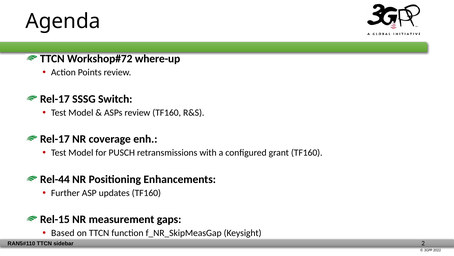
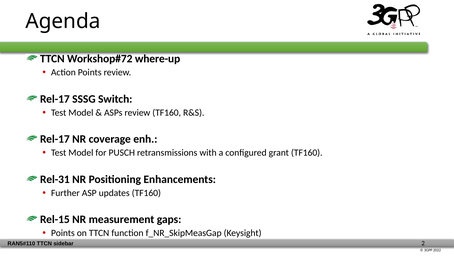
Rel-44: Rel-44 -> Rel-31 (55, 179)
Based: Based -> Points (63, 233)
